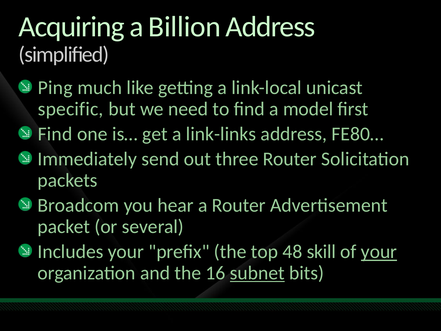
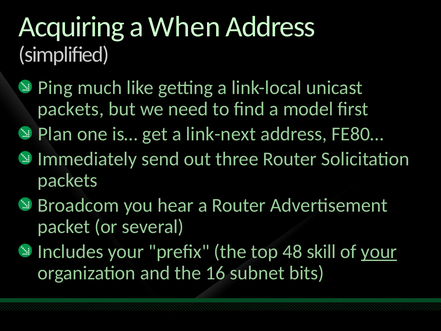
Billion: Billion -> When (184, 27)
specific: specific -> packets (71, 109)
Find: Find -> Plan (55, 134)
link-links: link-links -> link-next (221, 134)
subnet underline: present -> none (257, 273)
